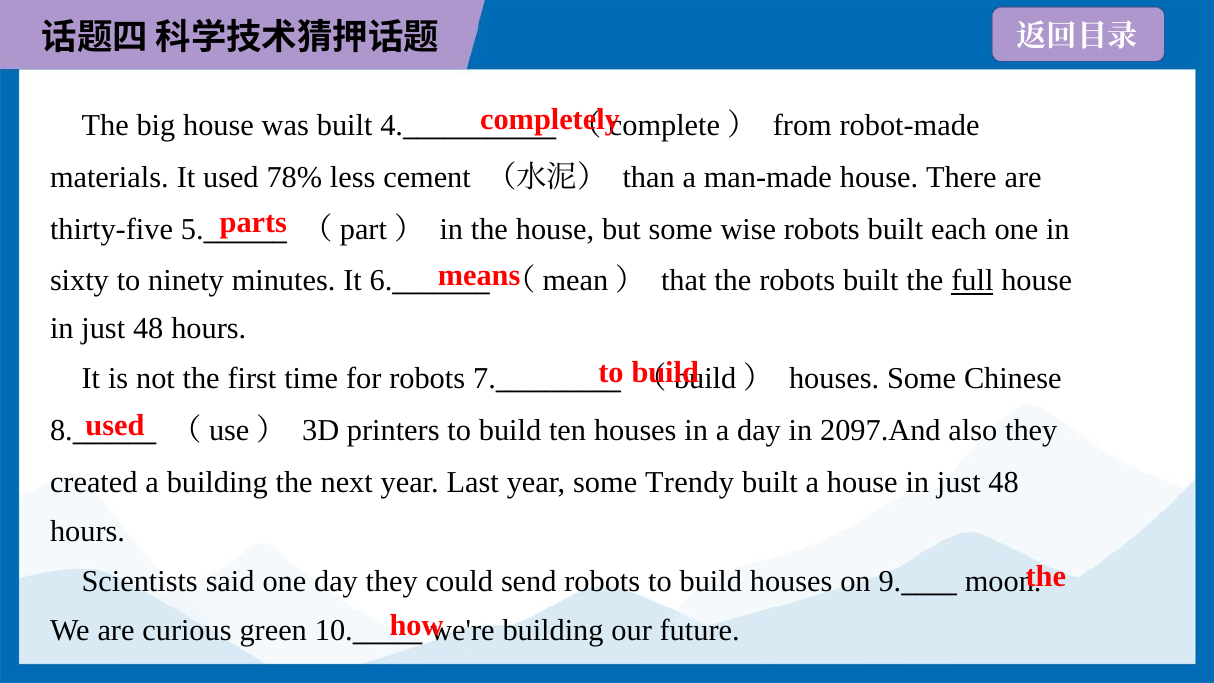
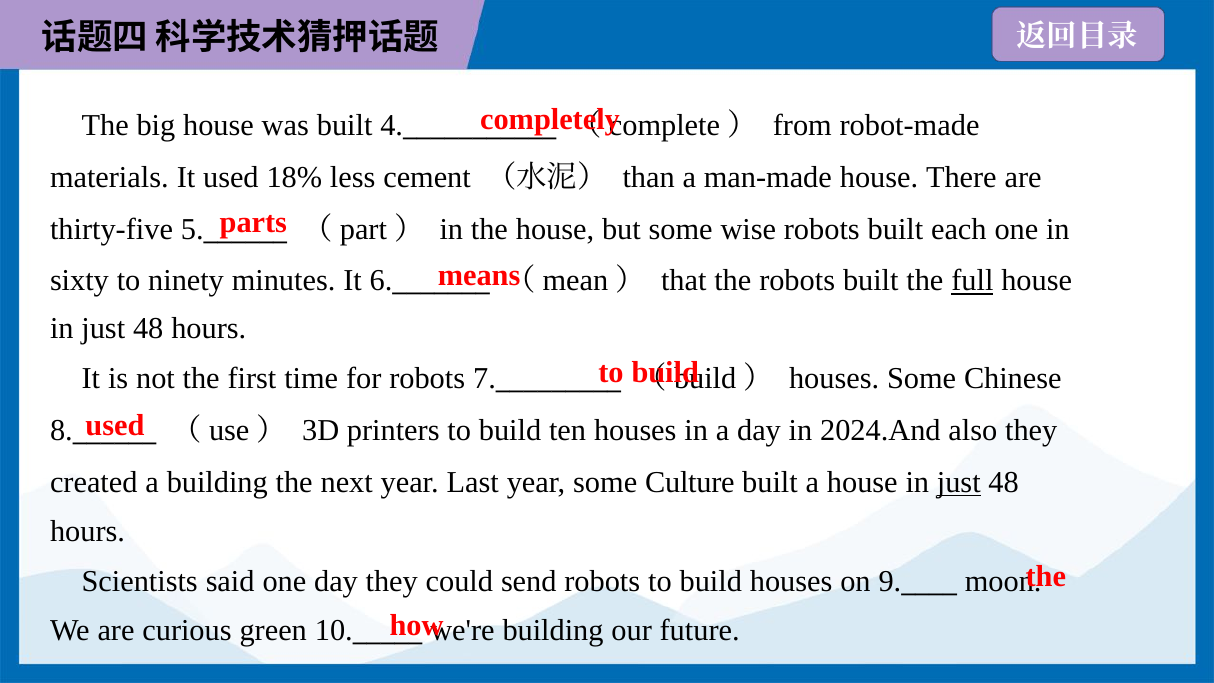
78%: 78% -> 18% (294, 177)
2097.And: 2097.And -> 2024.And (880, 430)
Trendy: Trendy -> Culture (690, 482)
just underline: none -> present (959, 482)
